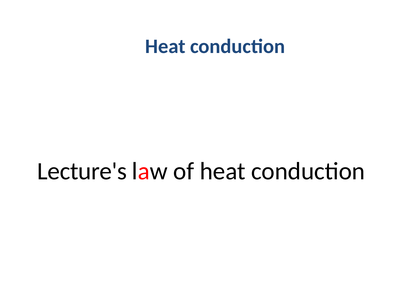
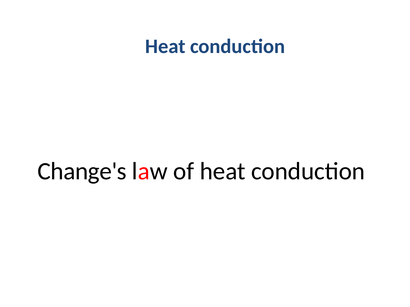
Lecture's: Lecture's -> Change's (82, 171)
